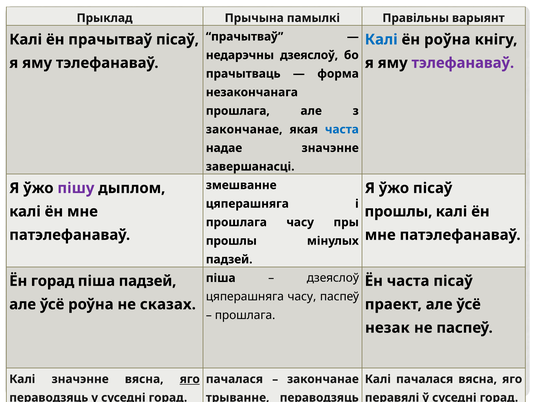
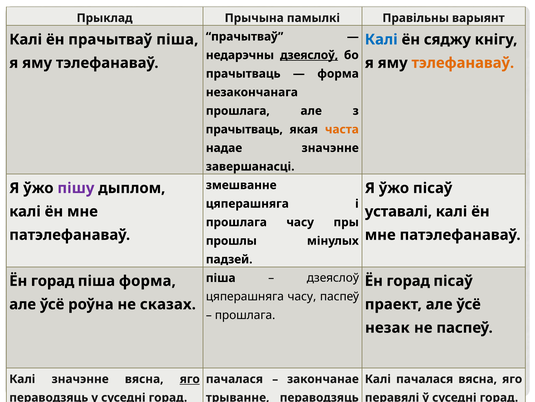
прачытваў пісаў: пісаў -> піша (177, 39)
ён роўна: роўна -> сяджу (447, 39)
дзеяслоў underline: none -> present (309, 55)
тэлефанаваў colour: purple -> orange (463, 63)
закончанае: закончанае -> прачытваць (244, 129)
часта colour: blue -> orange (342, 129)
прошлы: прошлы -> уставалі (398, 211)
піша падзей: падзей -> форма (147, 280)
часта: часта -> горад (408, 280)
